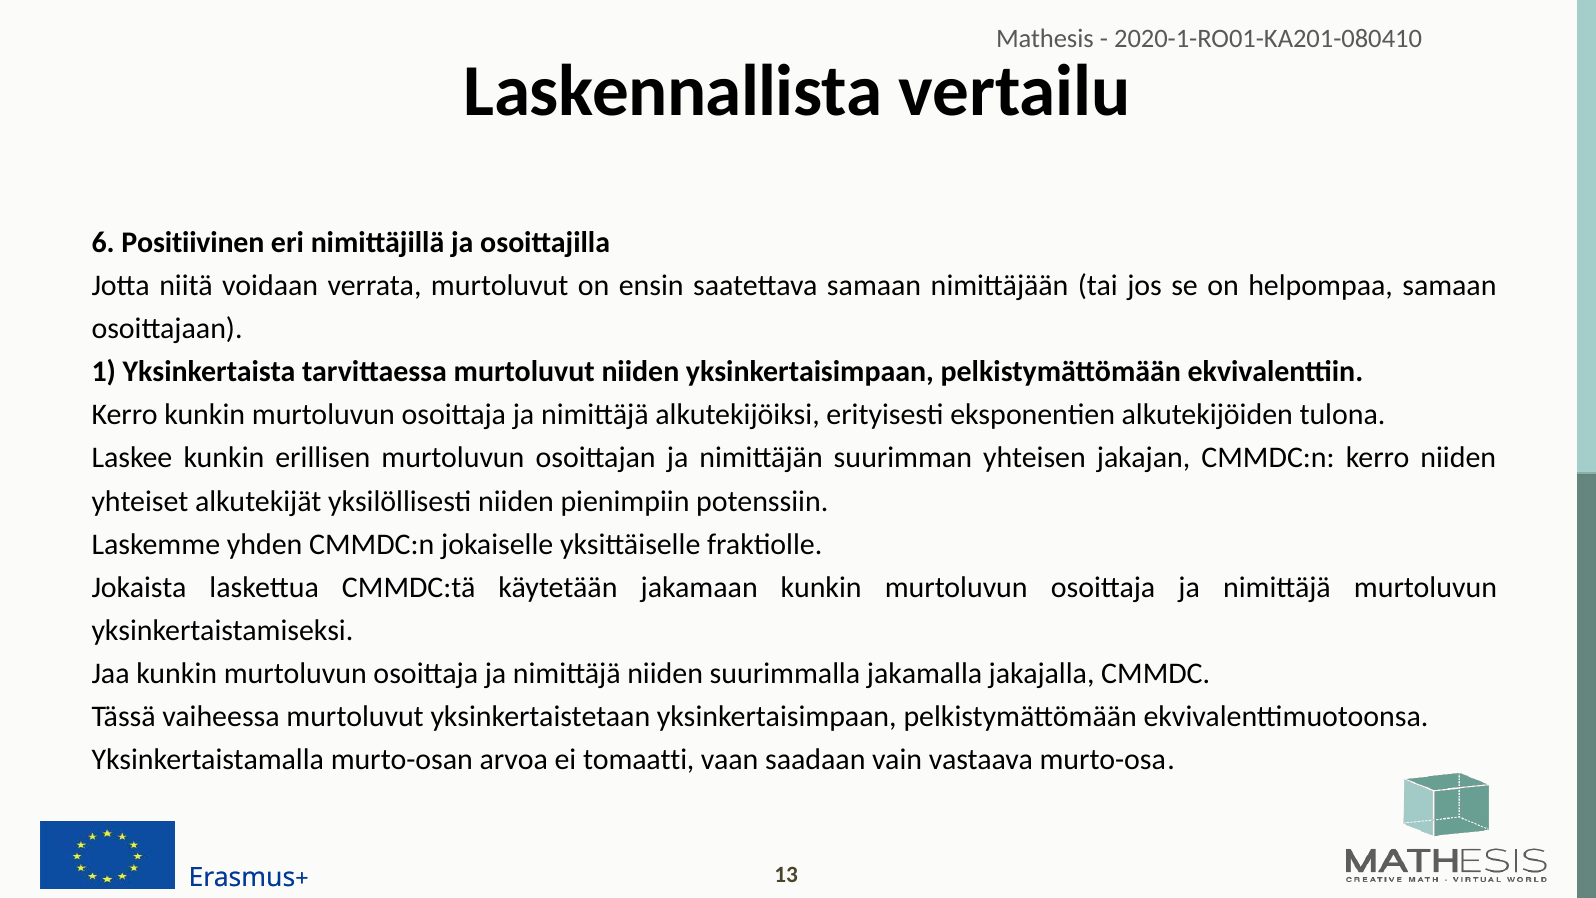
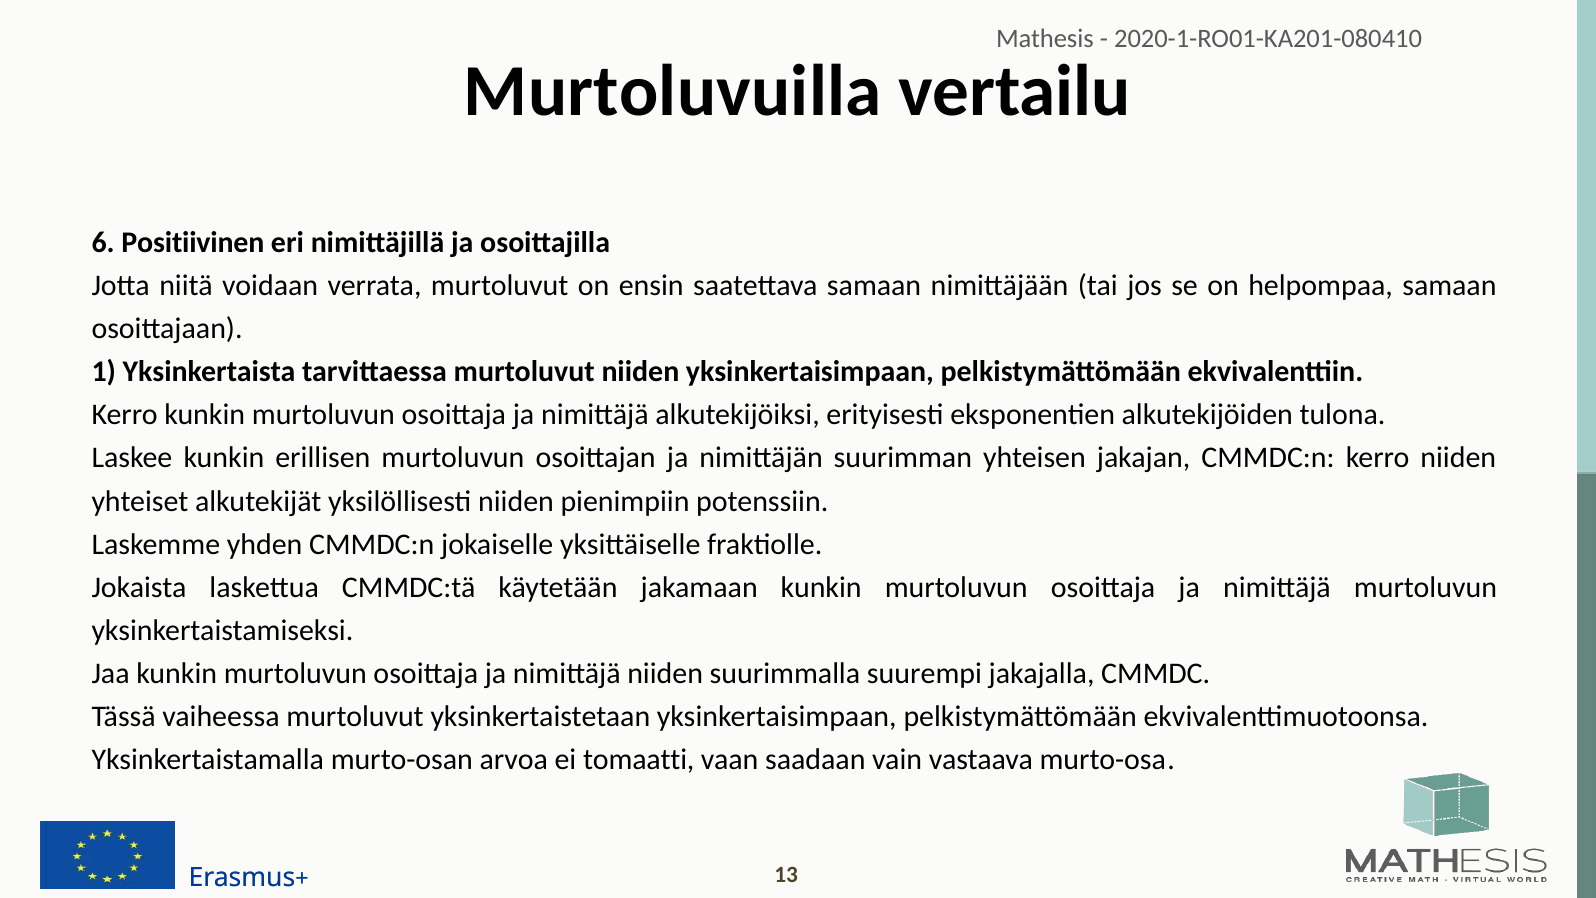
Laskennallista: Laskennallista -> Murtoluvuilla (673, 91)
jakamalla: jakamalla -> suurempi (924, 673)
